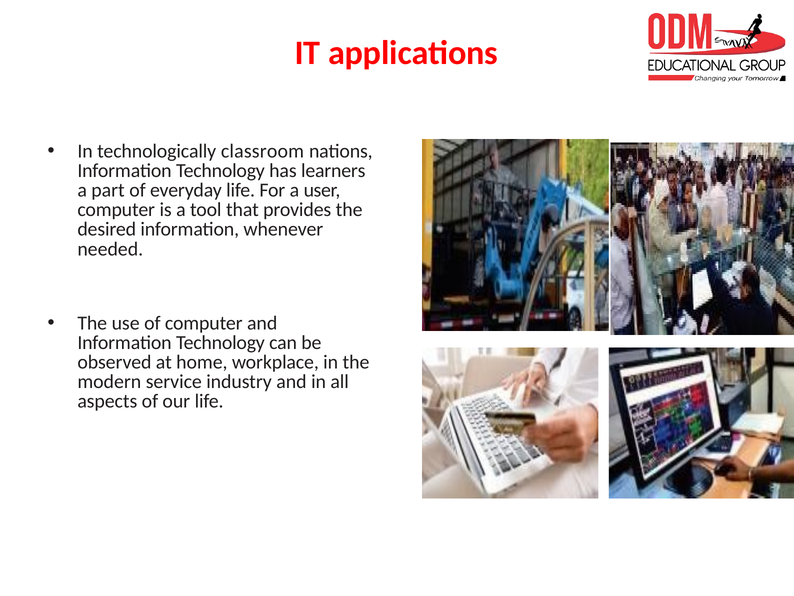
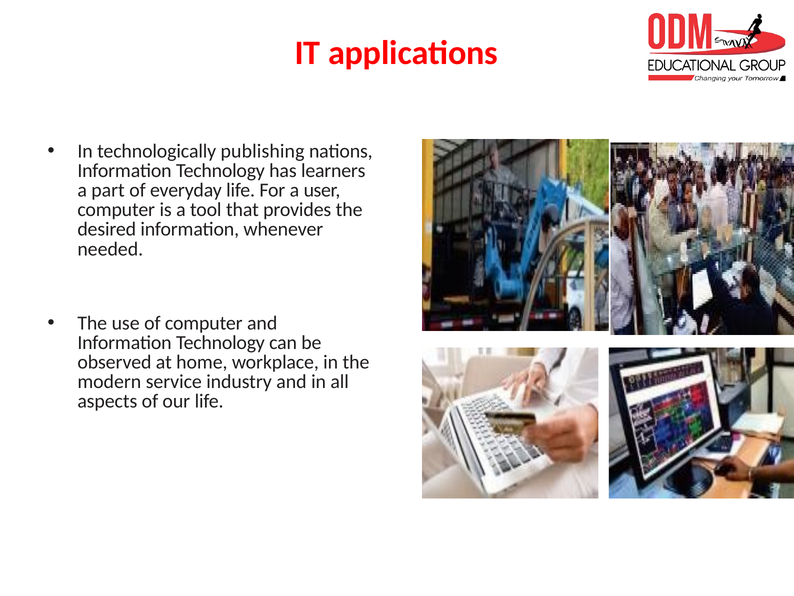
classroom: classroom -> publishing (263, 151)
